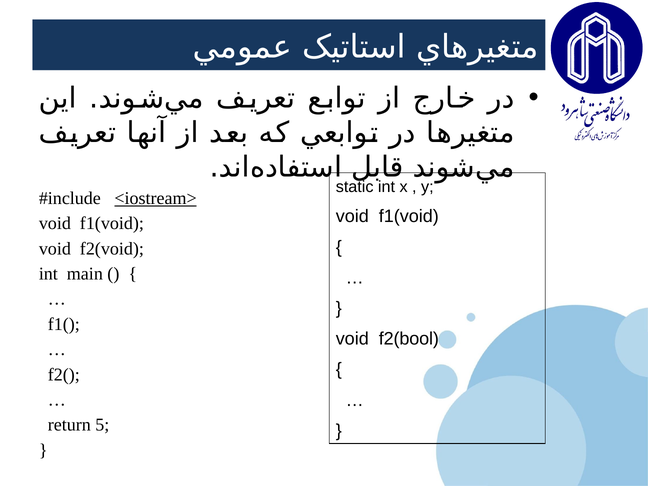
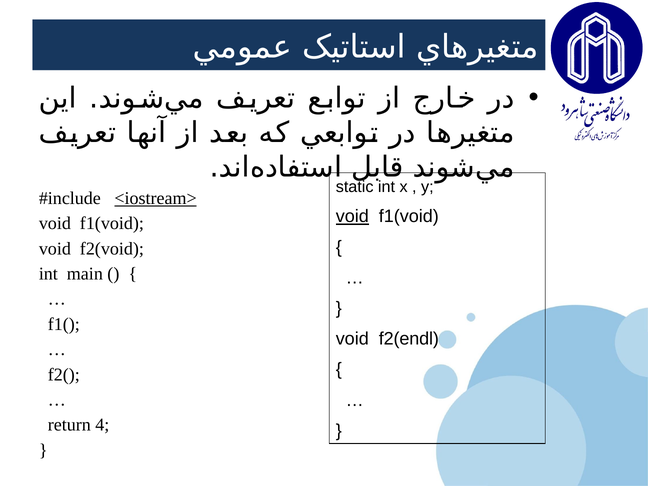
void underline: none -> present (352, 216)
f2(bool: f2(bool -> f2(endl (409, 339)
5: 5 -> 4 (102, 425)
